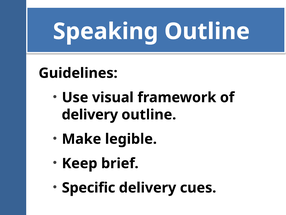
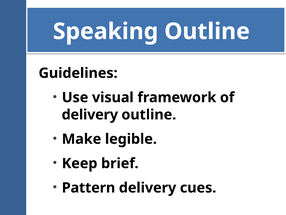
Specific: Specific -> Pattern (89, 187)
